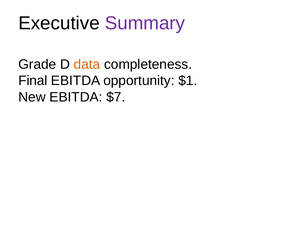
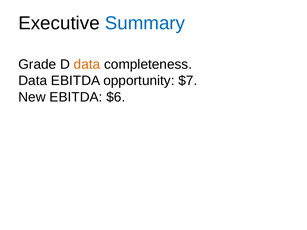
Summary colour: purple -> blue (145, 23)
Final: Final -> Data (33, 81)
$1: $1 -> $7 (188, 81)
$7: $7 -> $6 (116, 97)
